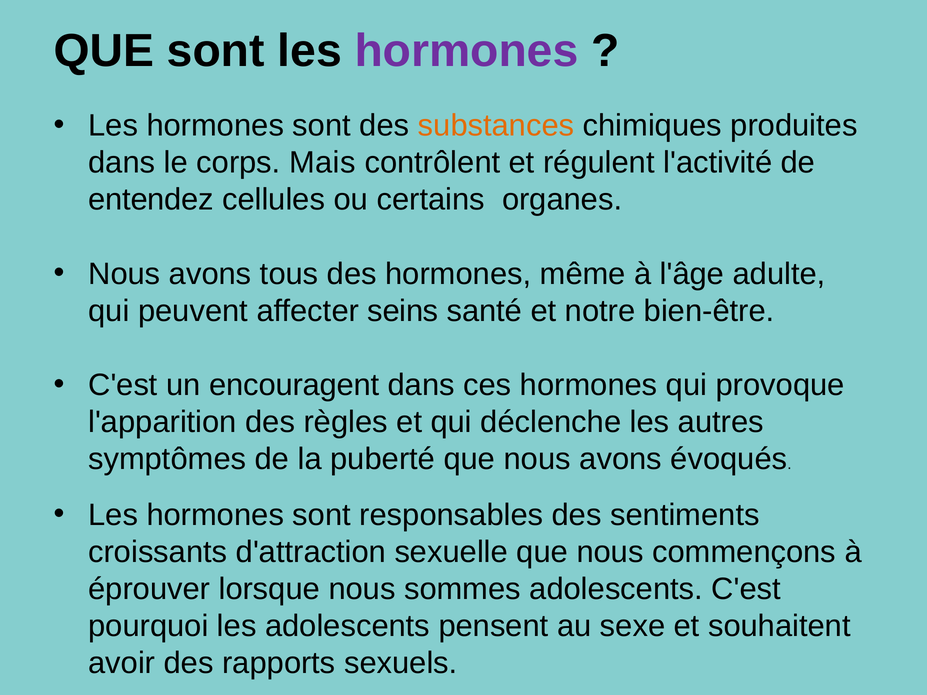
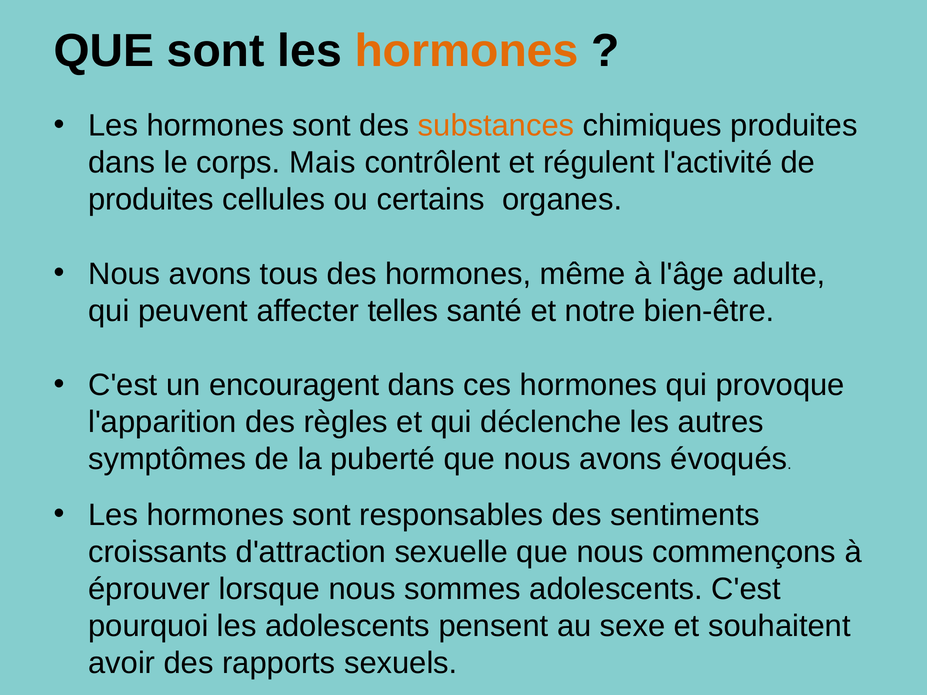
hormones colour: purple -> orange (467, 51)
entendez: entendez -> produites (151, 200)
seins: seins -> telles (403, 311)
